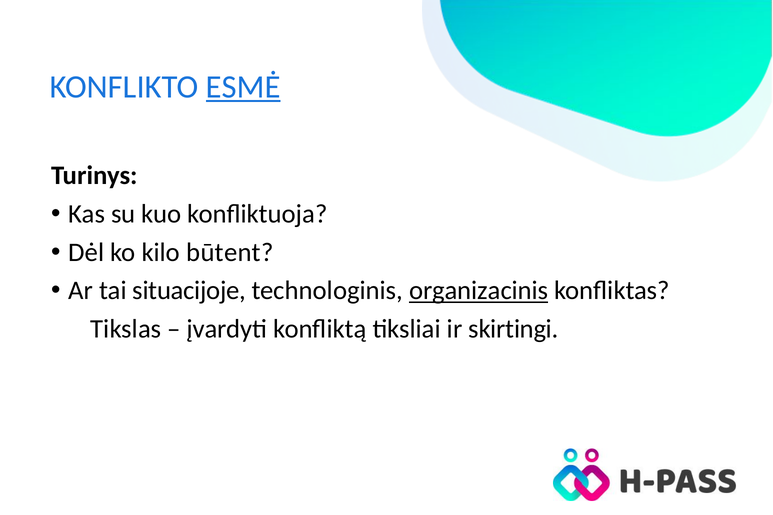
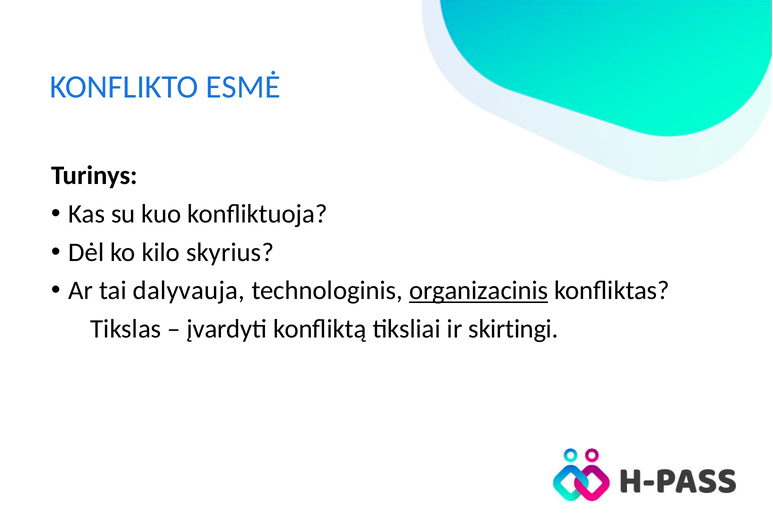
ESMĖ underline: present -> none (243, 87)
būtent: būtent -> skyrius (230, 252)
situacijoje: situacijoje -> dalyvauja (189, 291)
